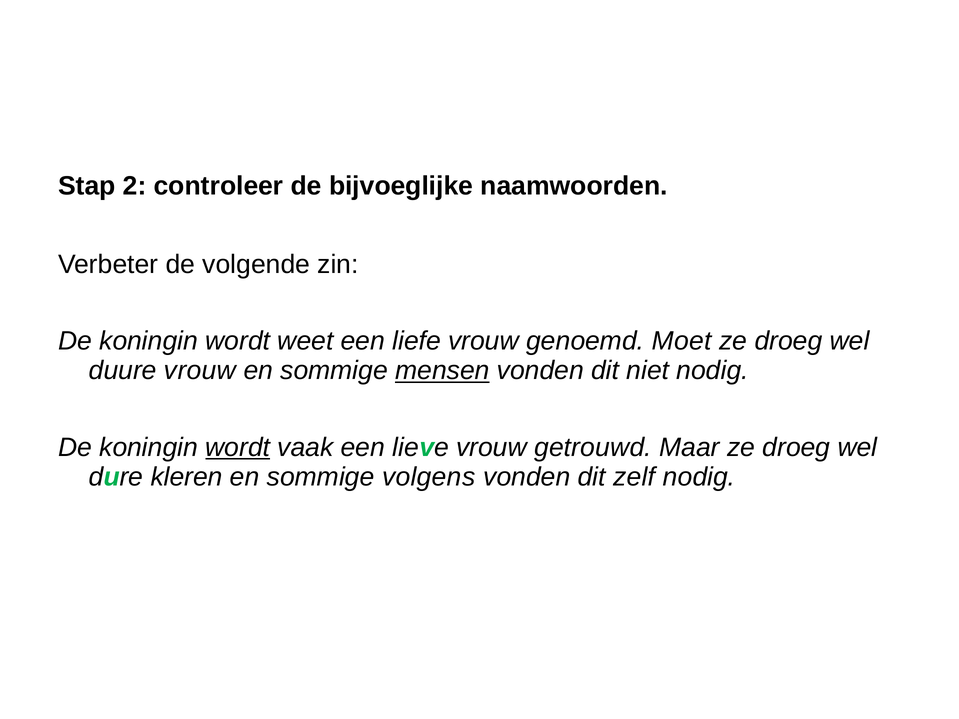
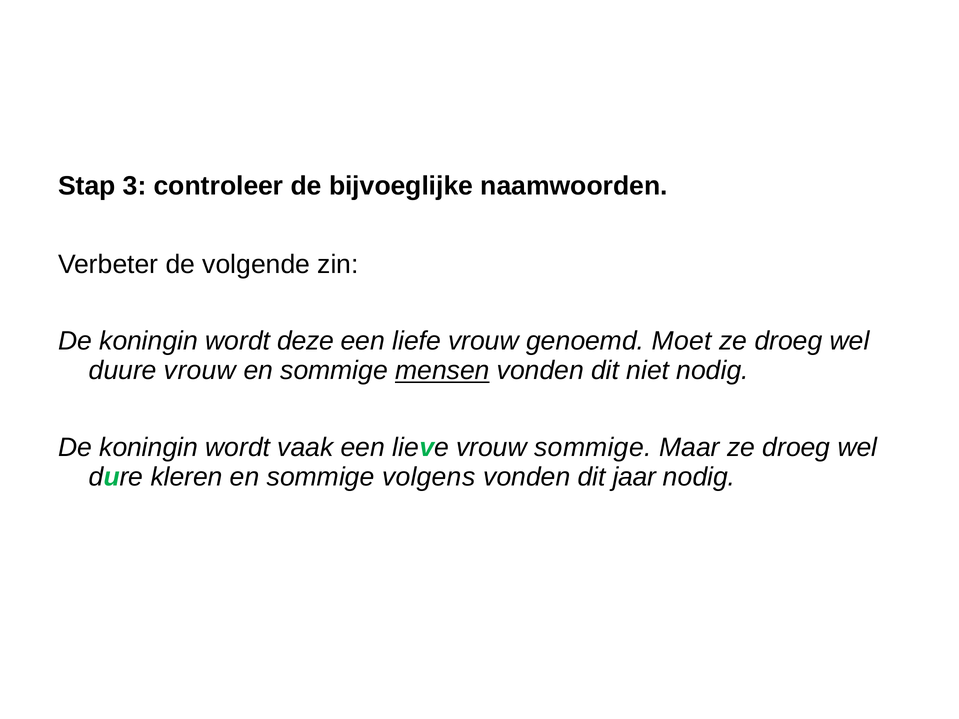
2: 2 -> 3 (135, 186)
weet: weet -> deze (306, 341)
wordt underline: present -> none (238, 447)
vrouw getrouwd: getrouwd -> sommige (593, 447)
zelf: zelf -> jaar (634, 477)
